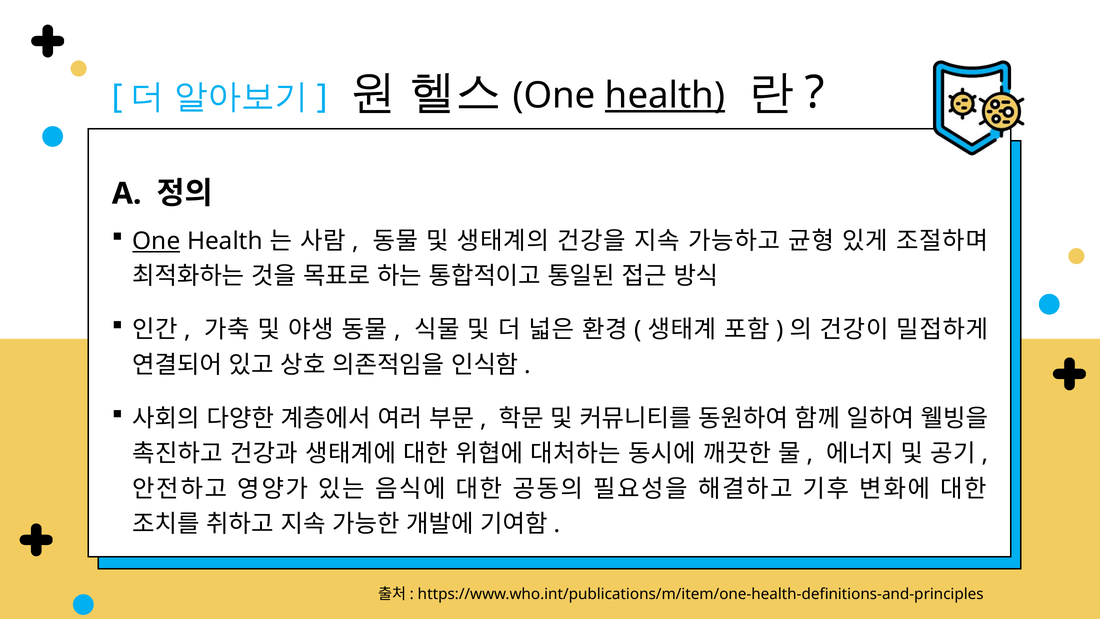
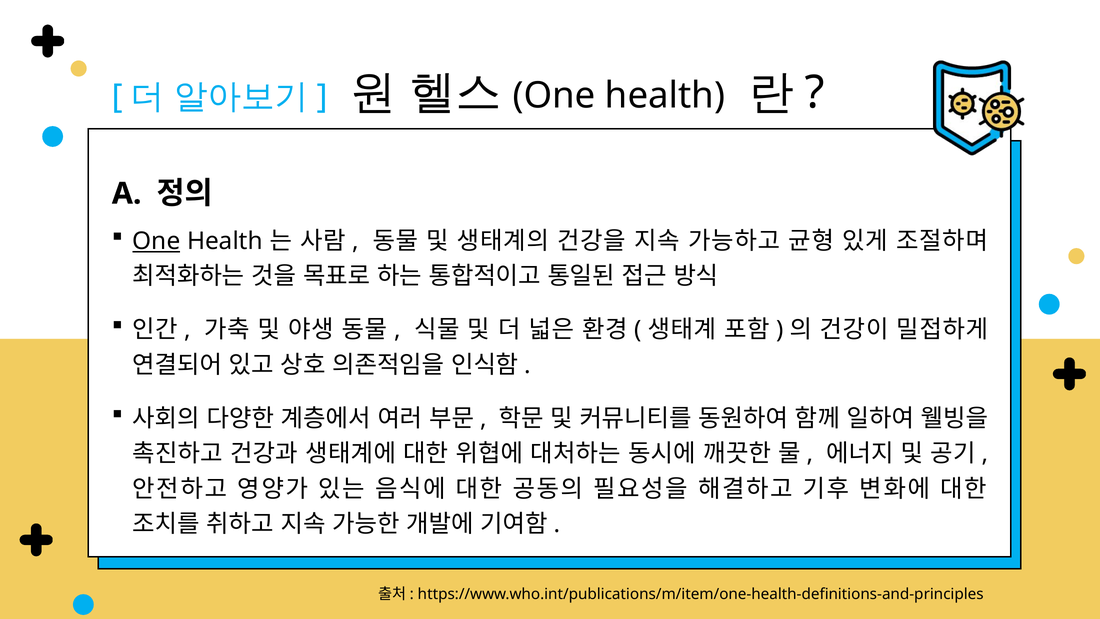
health underline: present -> none (665, 95)
